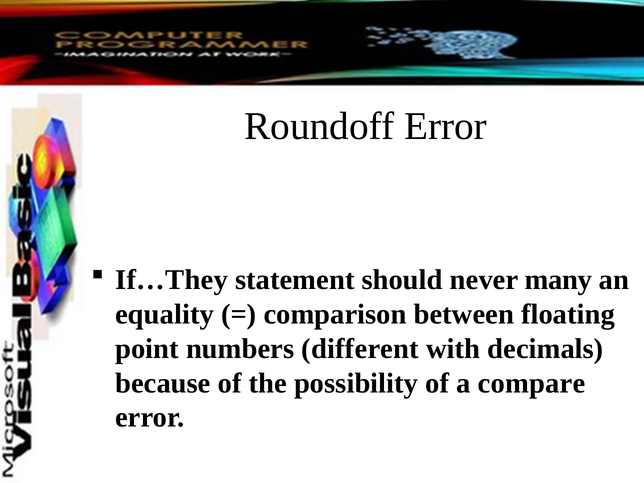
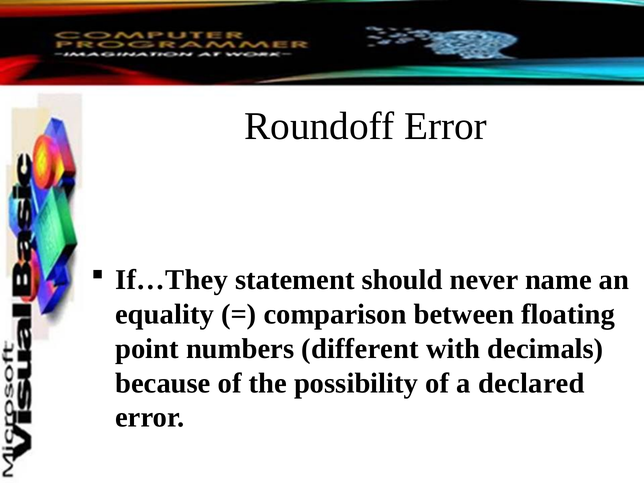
many: many -> name (558, 280)
compare: compare -> declared (531, 383)
